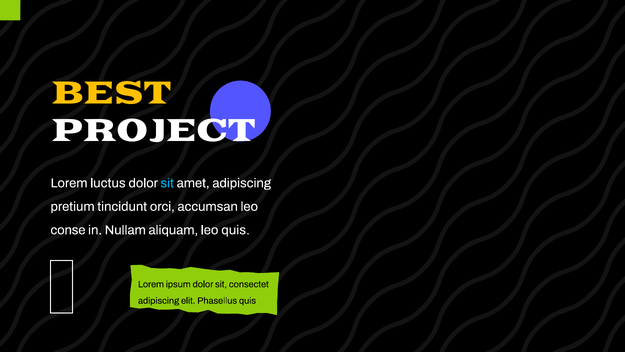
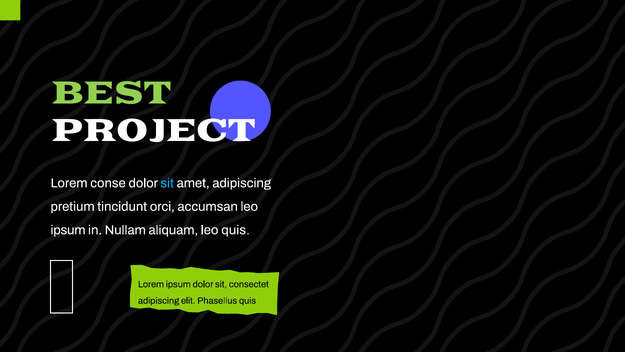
BEST colour: yellow -> light green (112, 93)
luctus: luctus -> conse (108, 183)
conse: conse -> ipsum (68, 230)
